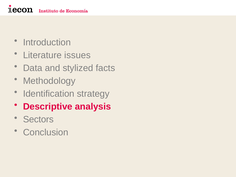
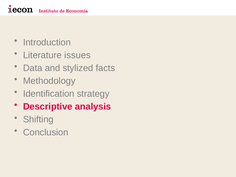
Sectors: Sectors -> Shifting (38, 119)
